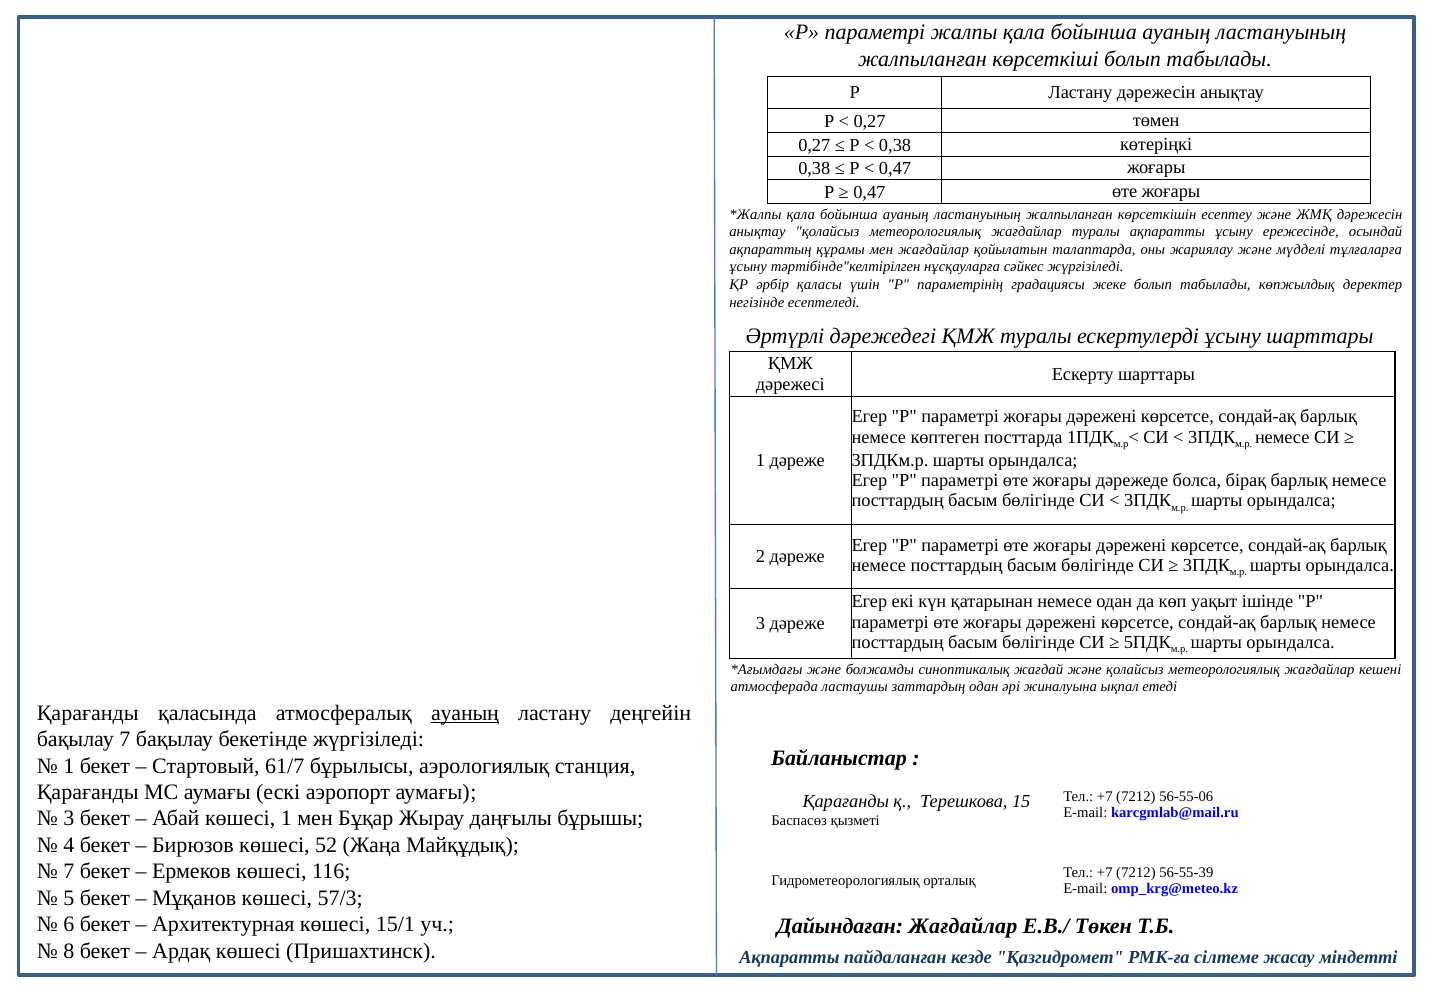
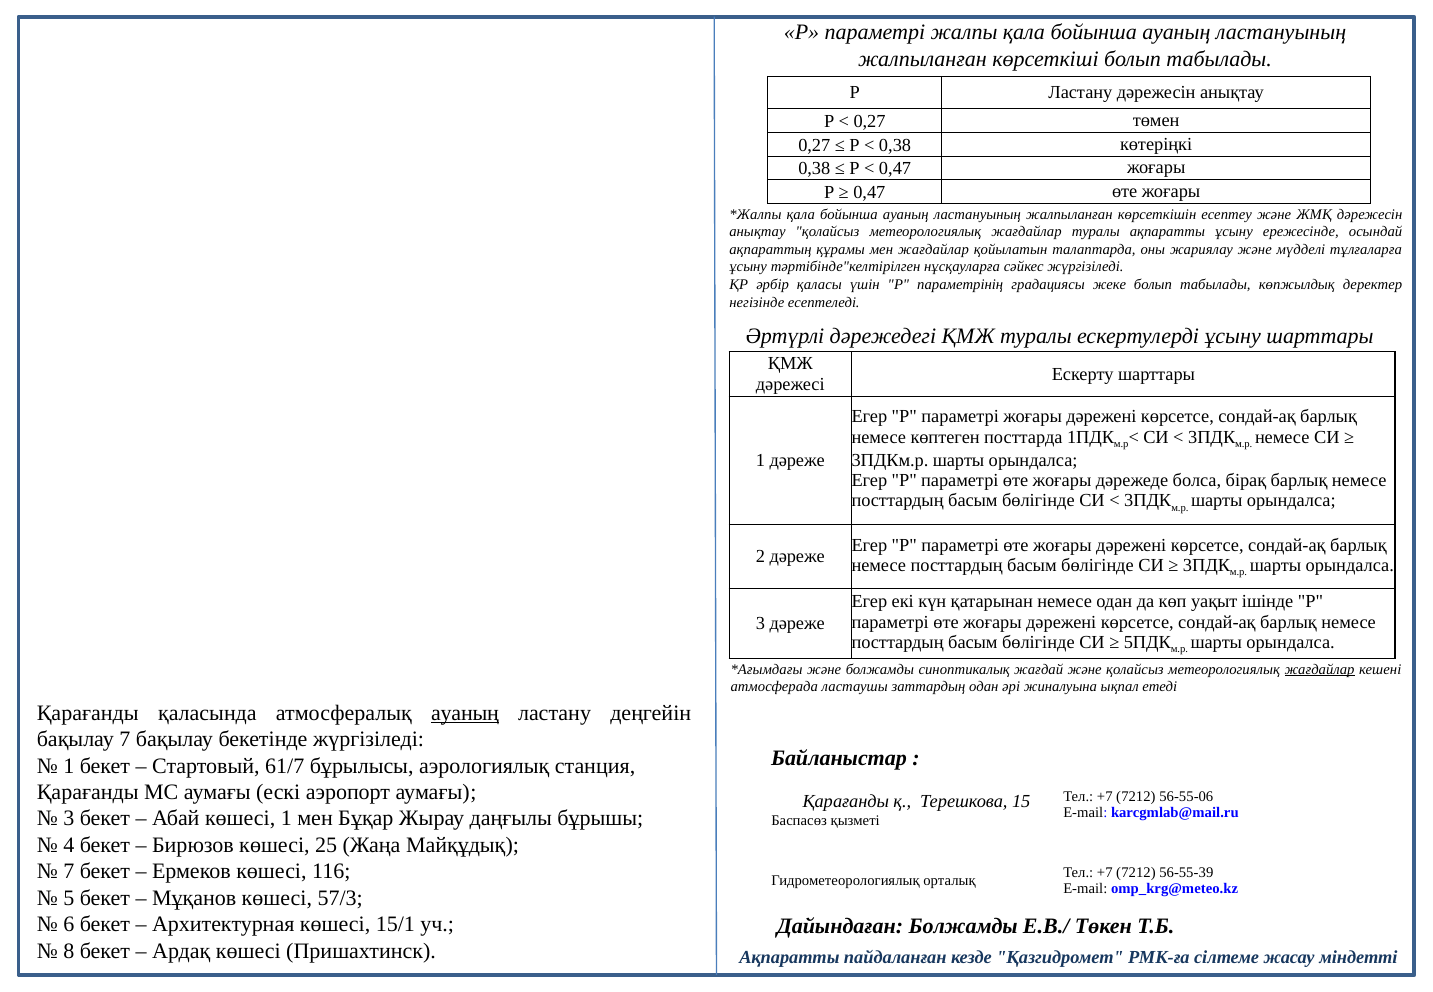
жағдайлар underline: none -> present (1320, 669)
52: 52 -> 25 (326, 845)
Дайындаған Жағдайлар: Жағдайлар -> Болжамды (963, 926)
